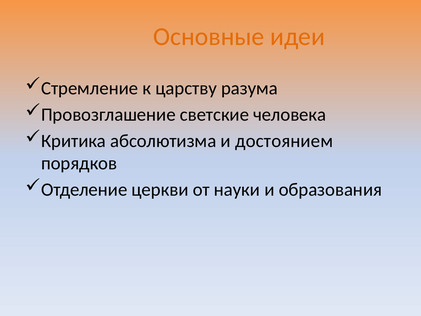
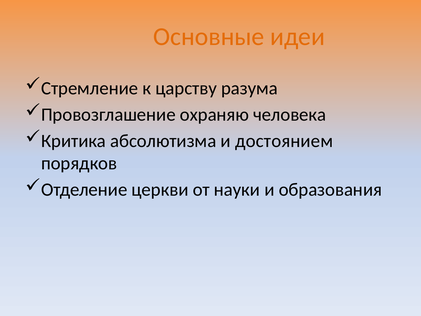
светские: светские -> охраняю (214, 115)
